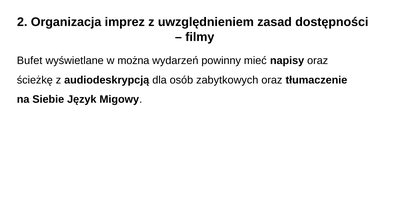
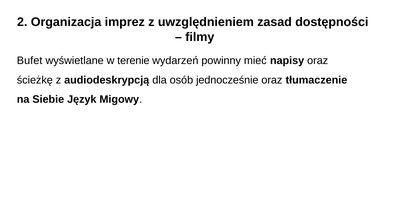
można: można -> terenie (133, 61)
zabytkowych: zabytkowych -> jednocześnie (227, 80)
